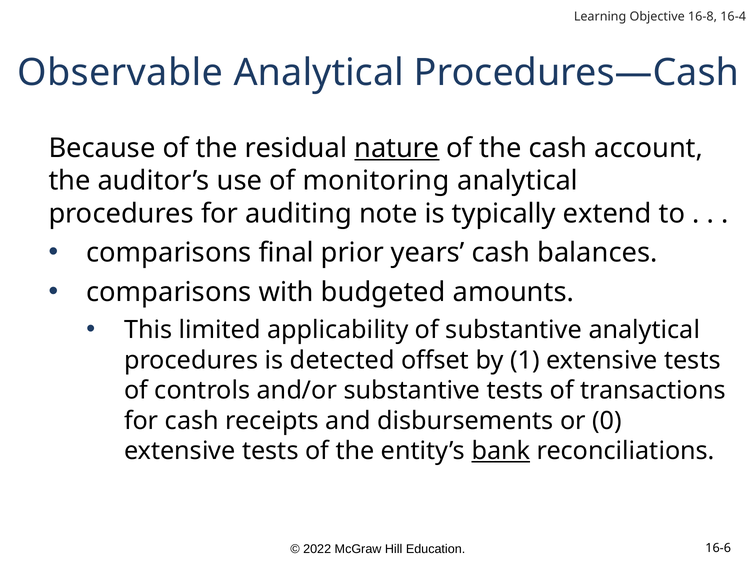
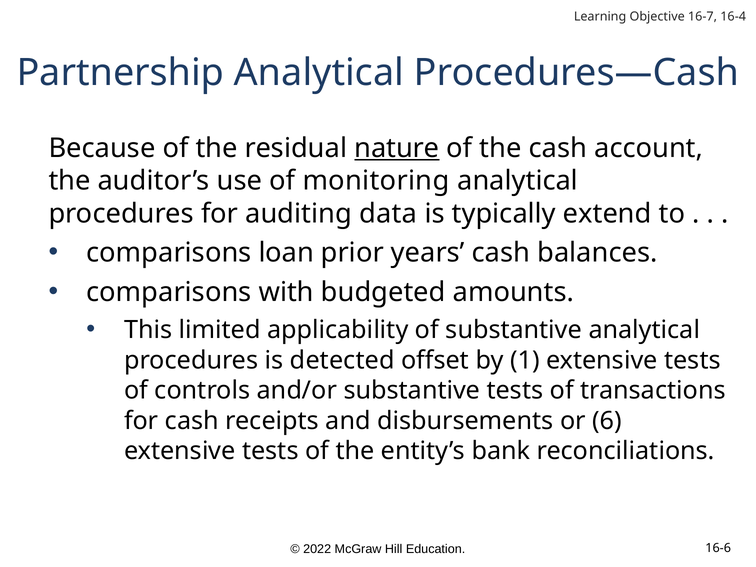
16-8: 16-8 -> 16-7 (702, 16)
Observable: Observable -> Partnership (120, 73)
note: note -> data (388, 214)
final: final -> loan (286, 253)
0: 0 -> 6 (607, 421)
bank underline: present -> none (501, 451)
